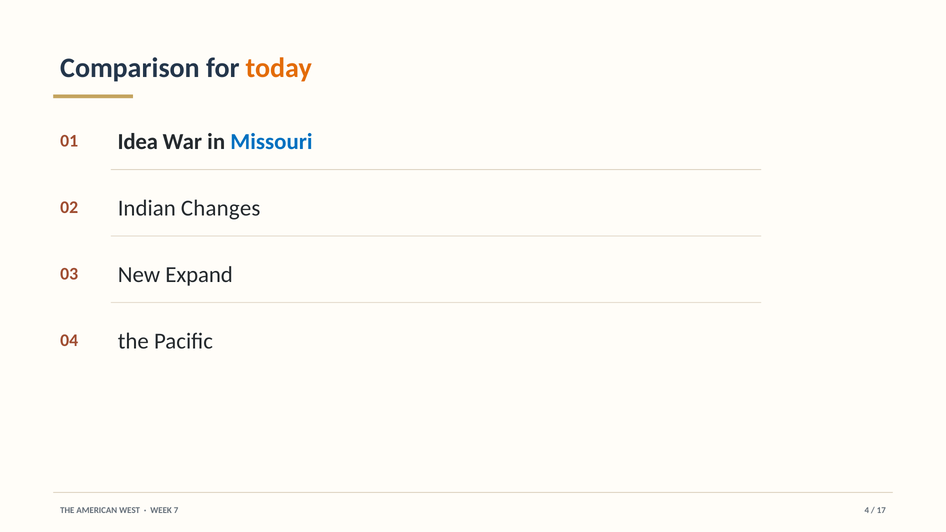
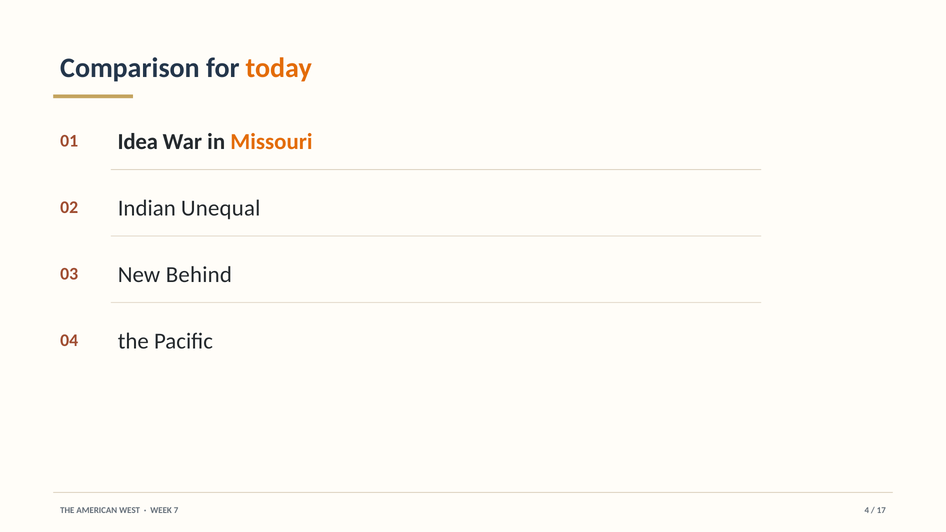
Missouri colour: blue -> orange (271, 142)
Changes: Changes -> Unequal (221, 208)
Expand: Expand -> Behind (199, 275)
